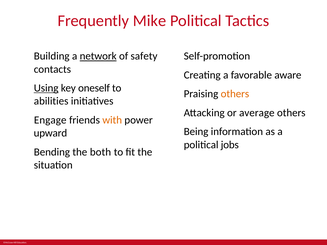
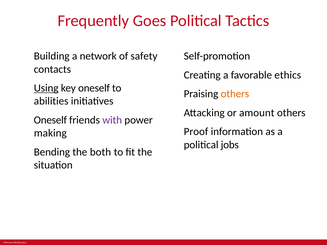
Mike: Mike -> Goes (150, 21)
network underline: present -> none (98, 56)
aware: aware -> ethics (288, 75)
average: average -> amount (257, 113)
Engage: Engage -> Oneself (50, 120)
with colour: orange -> purple (112, 120)
Being: Being -> Proof (196, 132)
upward: upward -> making (50, 133)
